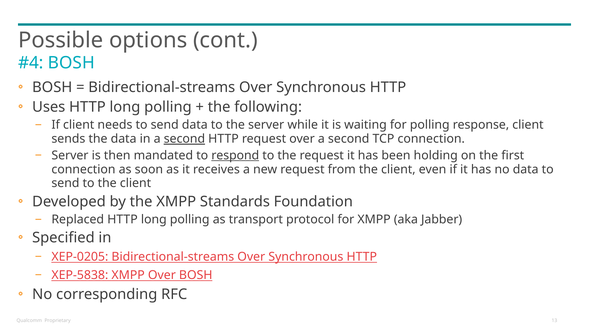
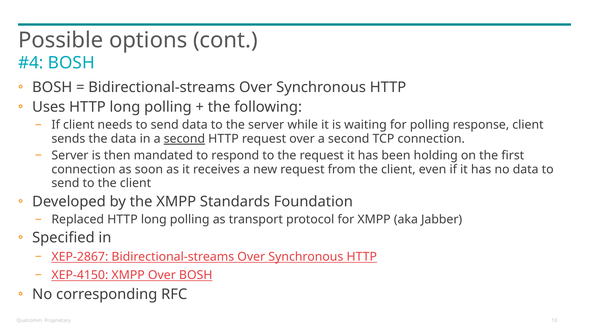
respond underline: present -> none (235, 155)
XEP-0205: XEP-0205 -> XEP-2867 (80, 257)
XEP-5838: XEP-5838 -> XEP-4150 (80, 275)
